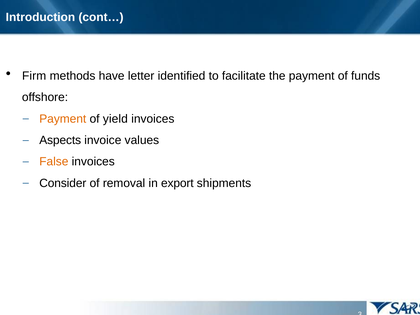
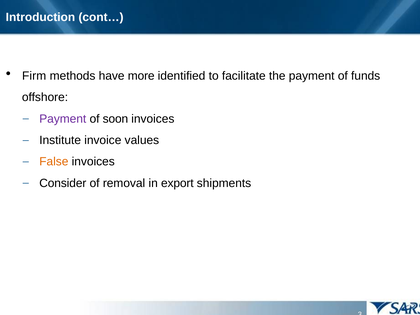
letter: letter -> more (141, 76)
Payment colour: orange -> purple (63, 119)
yield: yield -> soon (115, 119)
Aspects: Aspects -> Institute (60, 140)
